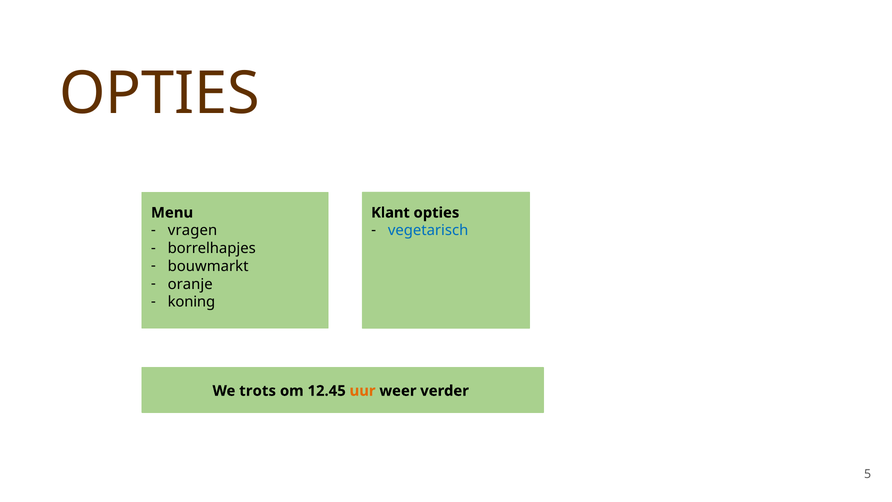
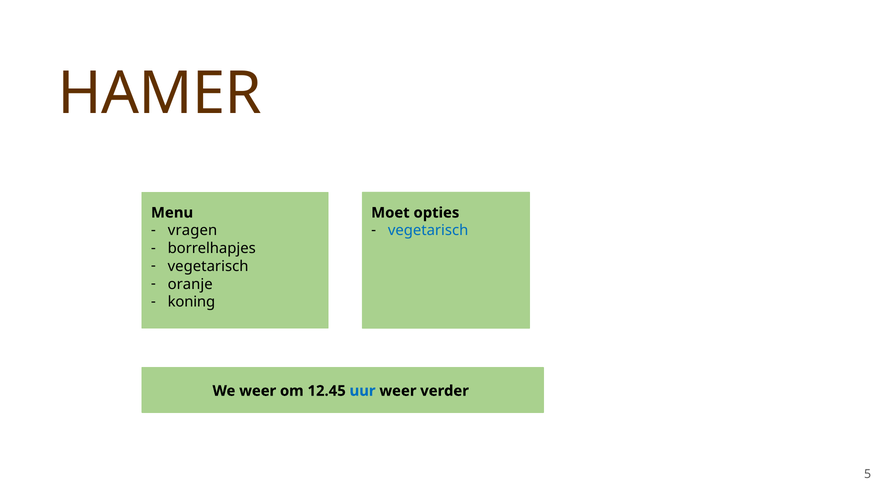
OPTIES: OPTIES -> HAMER (160, 93)
Klant: Klant -> Moet (390, 213)
bouwmarkt: bouwmarkt -> vegetarisch (208, 266)
We trots: trots -> weer (258, 391)
uur colour: orange -> blue (363, 391)
